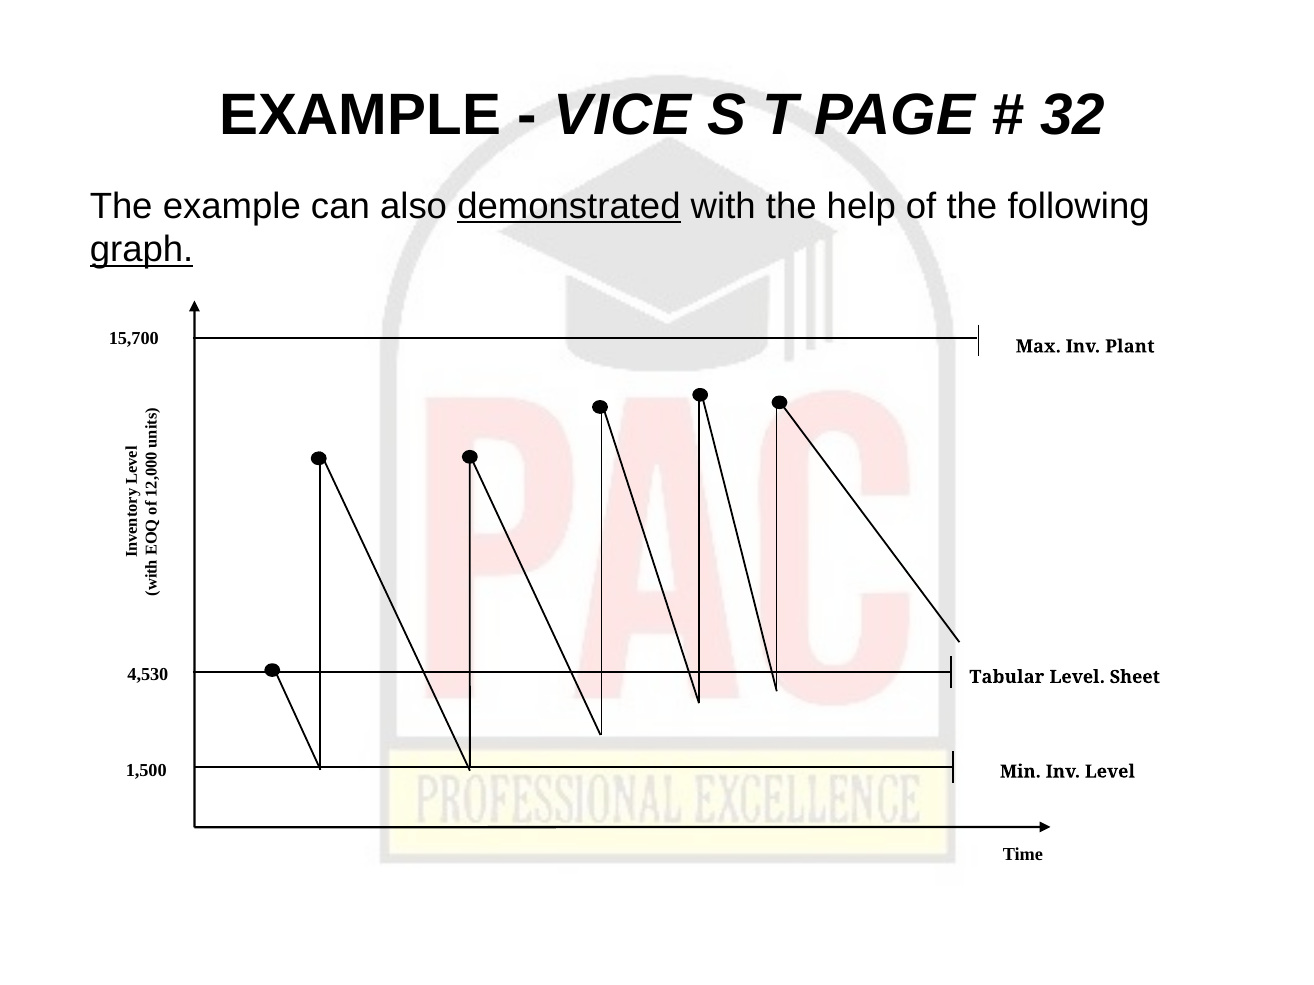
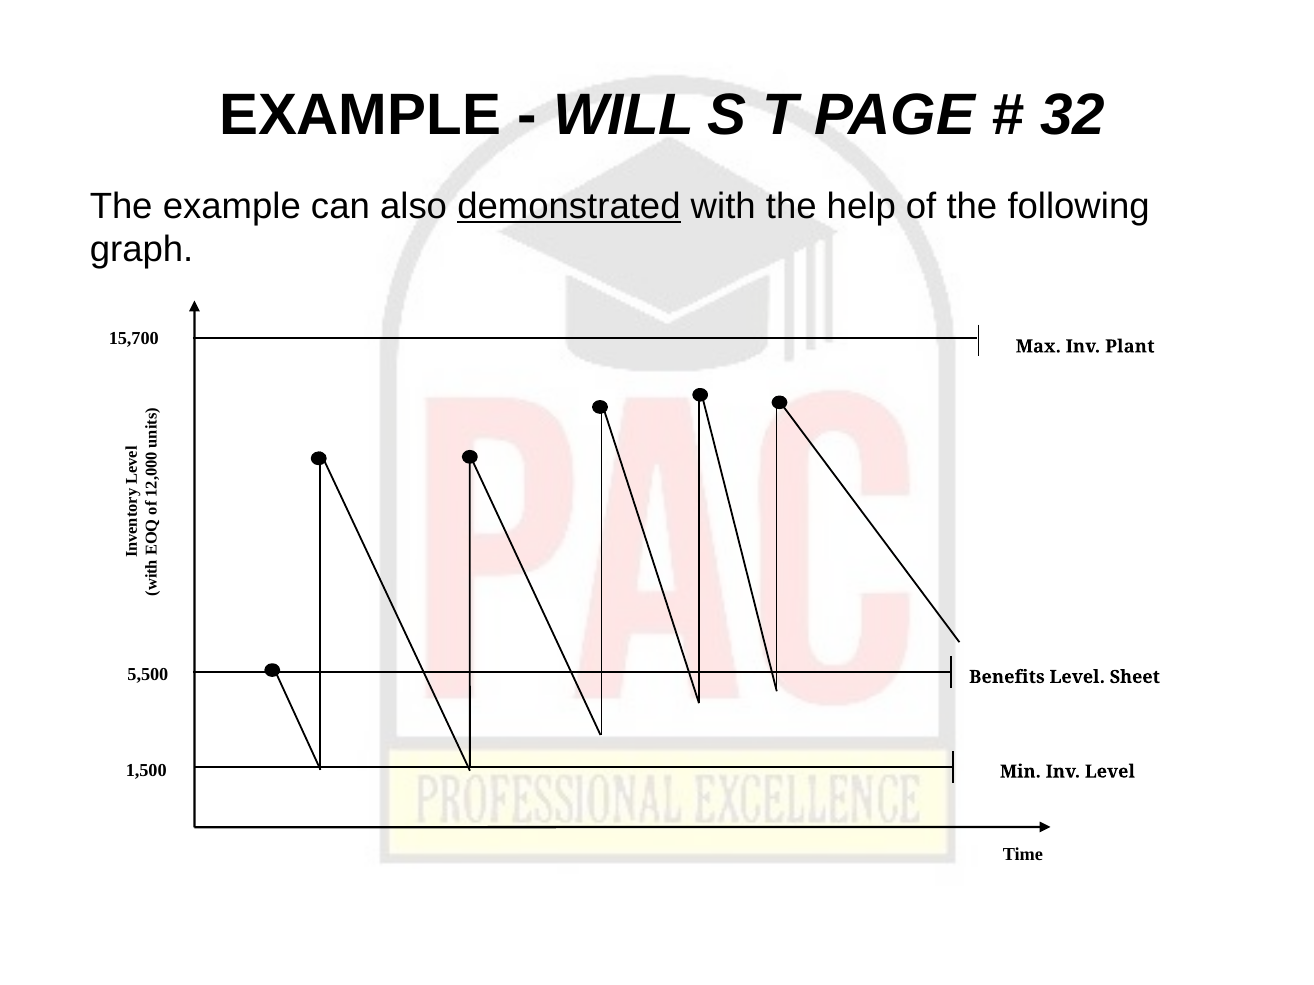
VICE: VICE -> WILL (623, 116)
graph underline: present -> none (142, 250)
4,530: 4,530 -> 5,500 (148, 675)
Tabular: Tabular -> Benefits (1007, 677)
